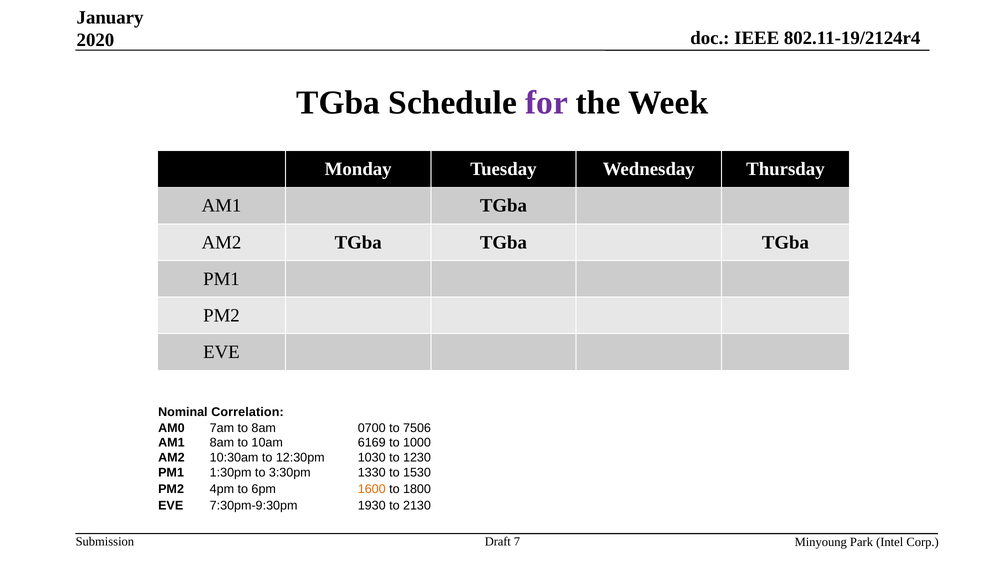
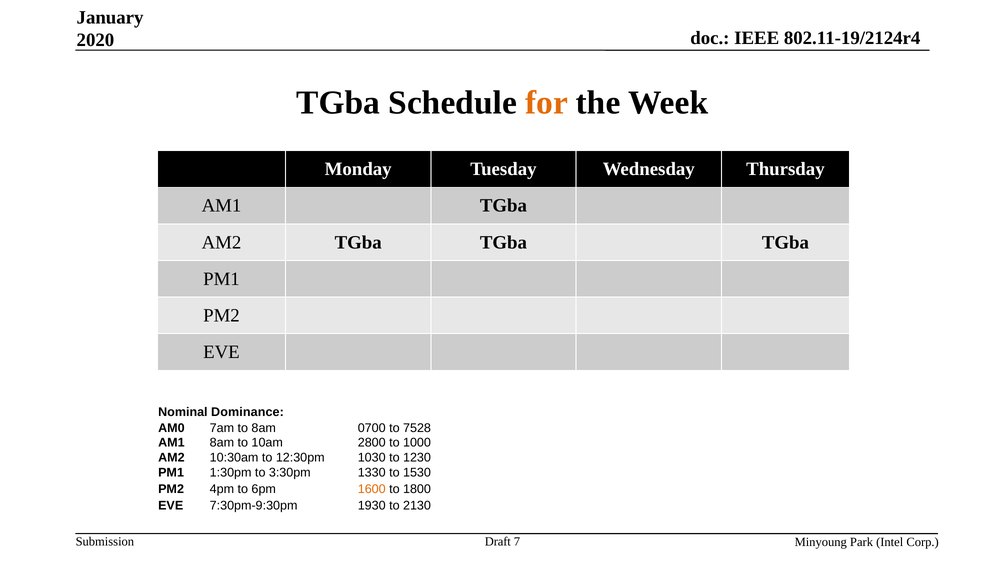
for colour: purple -> orange (547, 103)
Correlation: Correlation -> Dominance (247, 413)
7506: 7506 -> 7528 (417, 428)
6169: 6169 -> 2800 (372, 443)
